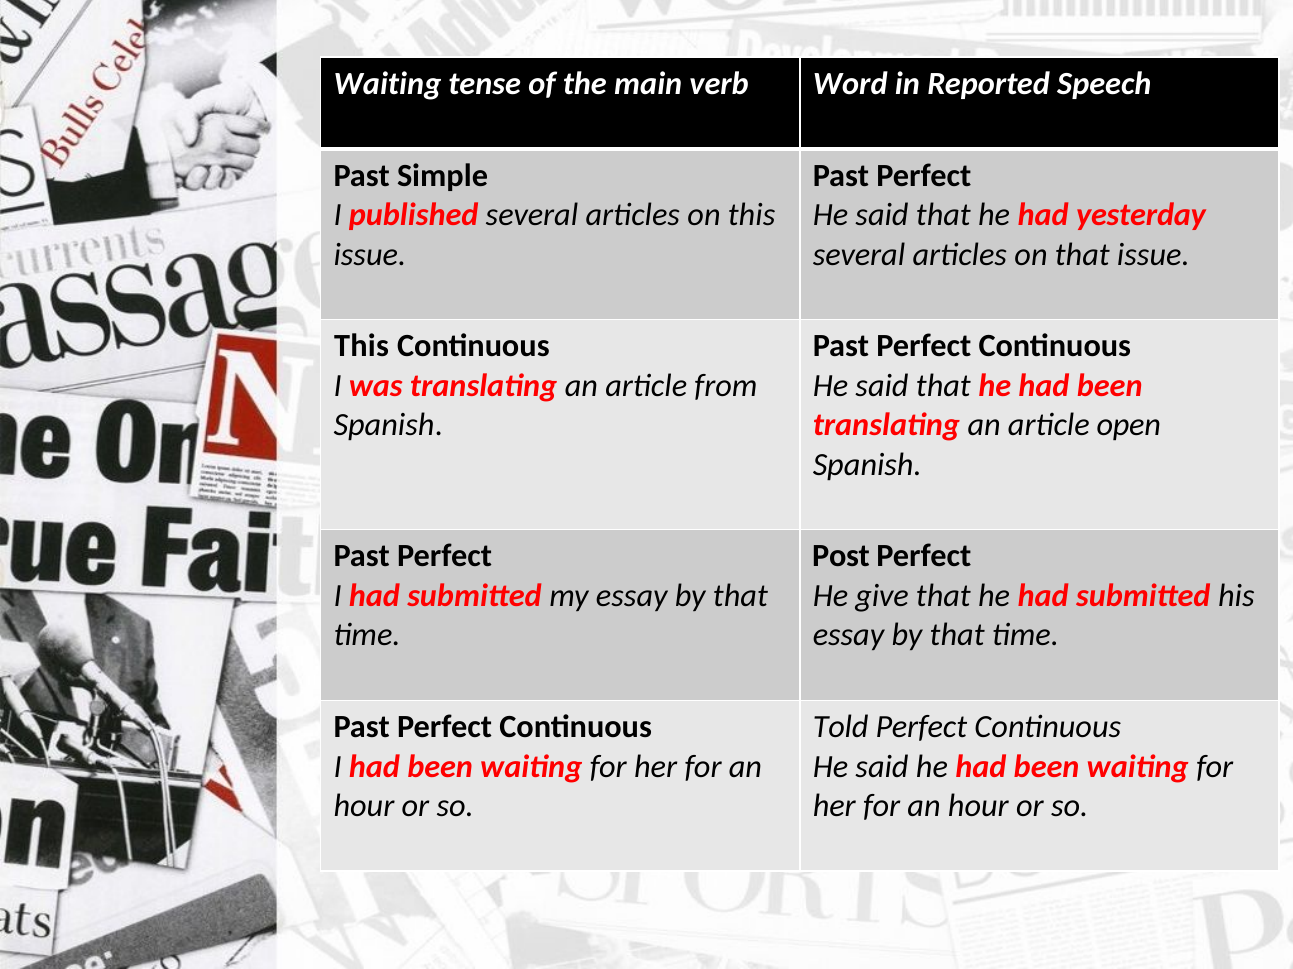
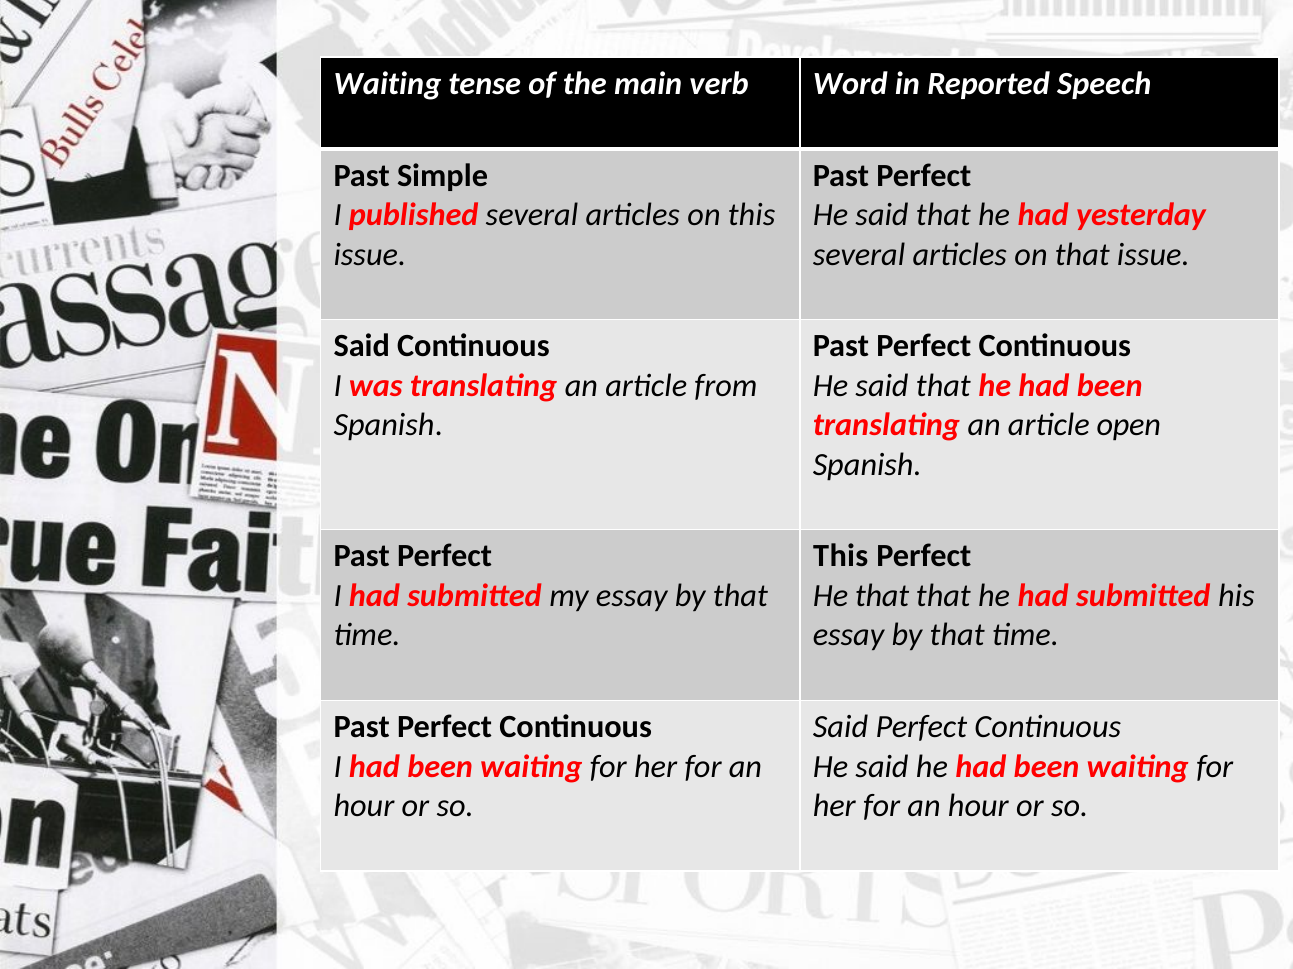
This: This -> Said (362, 346)
Post: Post -> This (841, 557)
He give: give -> that (882, 596)
Told: Told -> Said (841, 728)
